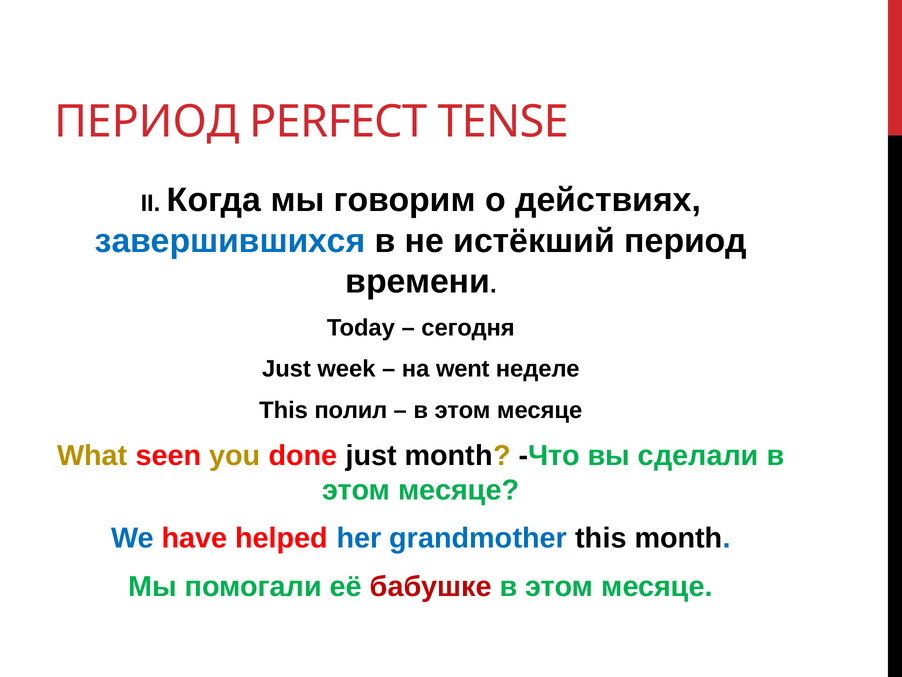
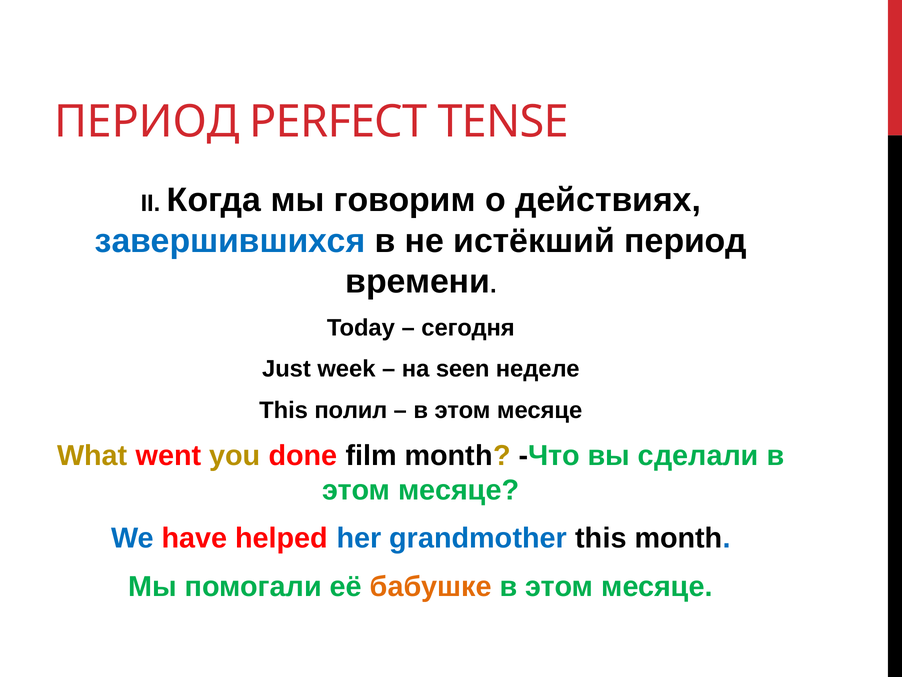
went: went -> seеn (463, 369)
seеn: seеn -> went (168, 455)
done just: just -> film (371, 455)
бабушке colour: red -> orange (431, 586)
